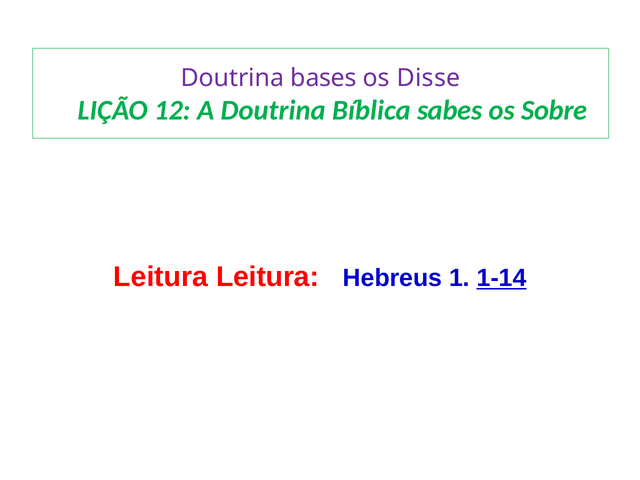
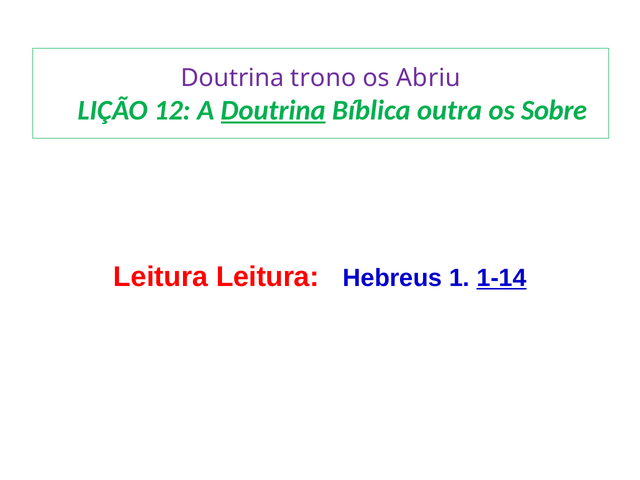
bases: bases -> trono (323, 78)
Disse: Disse -> Abriu (428, 78)
Doutrina underline: none -> present (273, 110)
sabes: sabes -> outra (450, 110)
